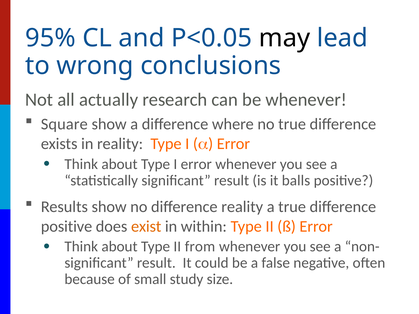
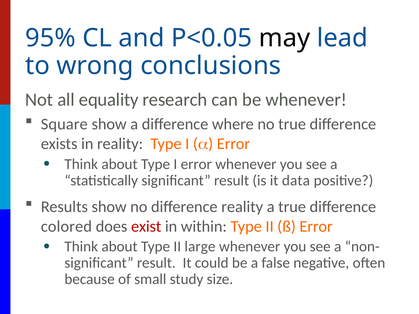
actually: actually -> equality (109, 100)
balls: balls -> data (296, 181)
positive: positive -> colored (66, 227)
exist colour: orange -> red (146, 227)
from: from -> large (200, 247)
